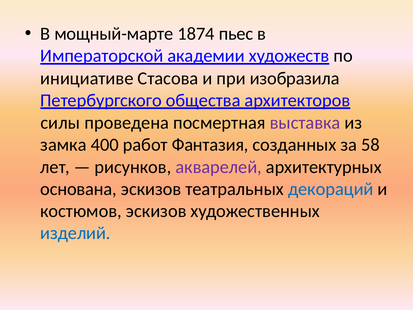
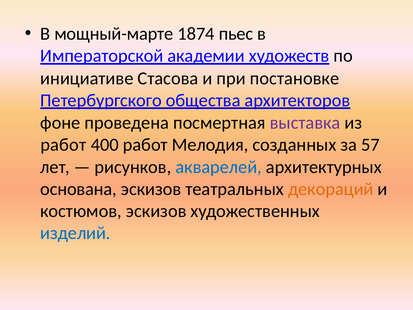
изобразила: изобразила -> постановке (295, 78)
силы: силы -> фоне (60, 123)
замка: замка -> работ (63, 145)
Фантазия: Фантазия -> Мелодия (210, 145)
58: 58 -> 57 (370, 145)
акварелей colour: purple -> blue (219, 167)
декораций colour: blue -> orange (331, 189)
